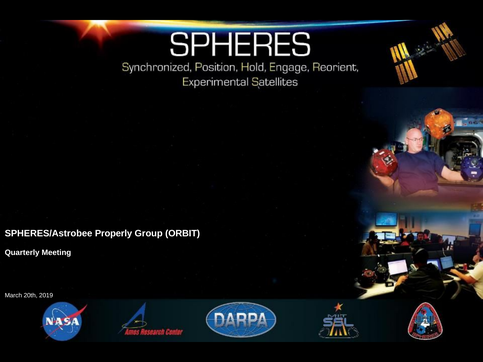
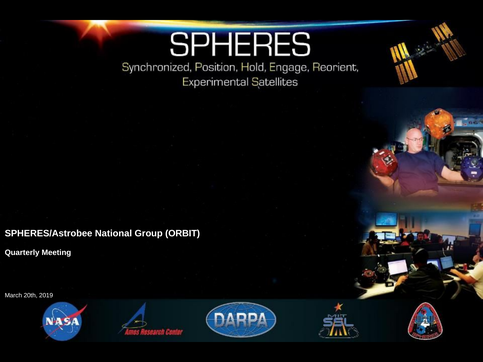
Properly: Properly -> National (113, 234)
